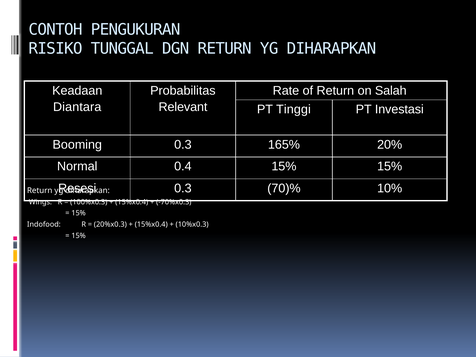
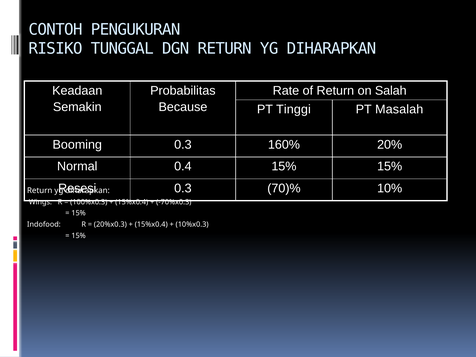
Diantara: Diantara -> Semakin (77, 107)
Relevant: Relevant -> Because (183, 107)
Investasi: Investasi -> Masalah (399, 109)
165%: 165% -> 160% (284, 145)
